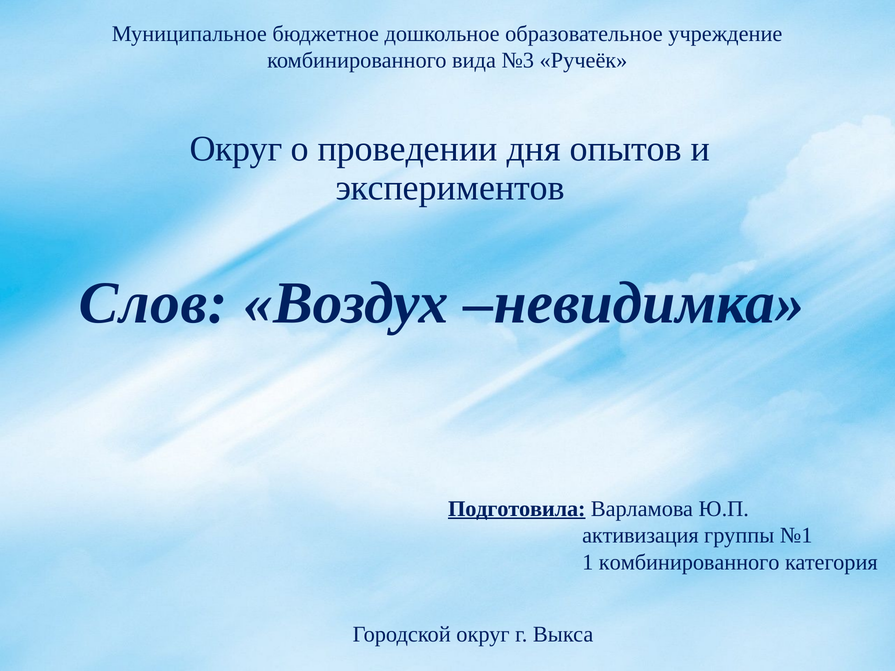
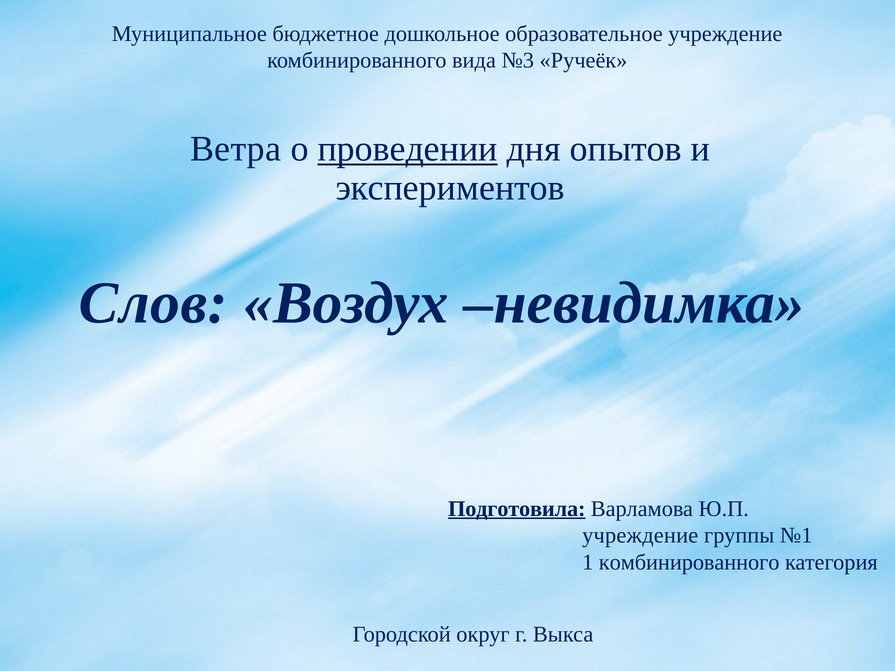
Округ: Округ -> Ветра (236, 149)
проведении underline: none -> present (408, 149)
активизация: активизация -> учреждение (640, 536)
